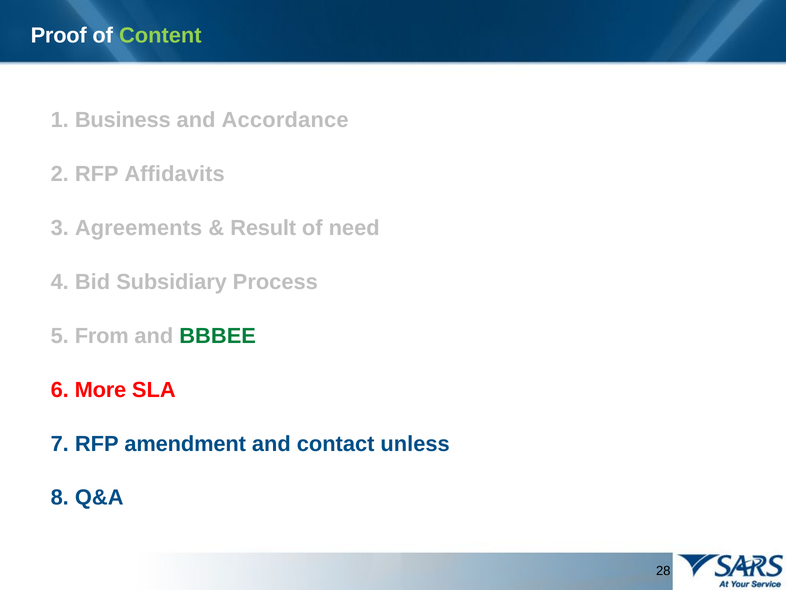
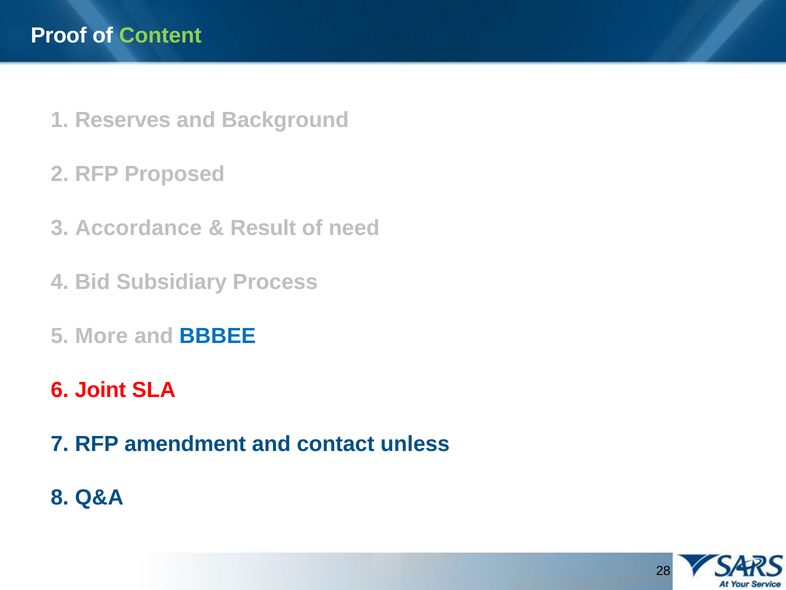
Business: Business -> Reserves (123, 120)
Accordance: Accordance -> Background (285, 120)
Affidavits: Affidavits -> Proposed (175, 174)
Agreements: Agreements -> Accordance (139, 228)
From: From -> More (102, 336)
BBBEE colour: green -> blue (218, 336)
More: More -> Joint (100, 389)
